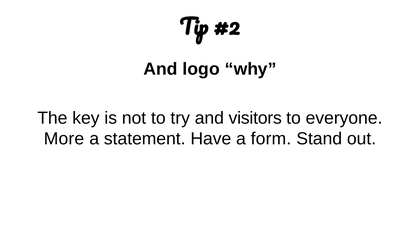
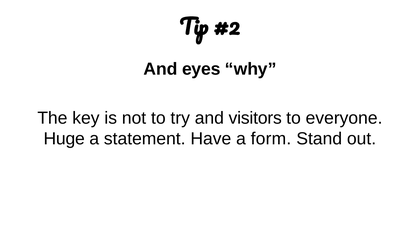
logo: logo -> eyes (201, 69)
More: More -> Huge (64, 139)
